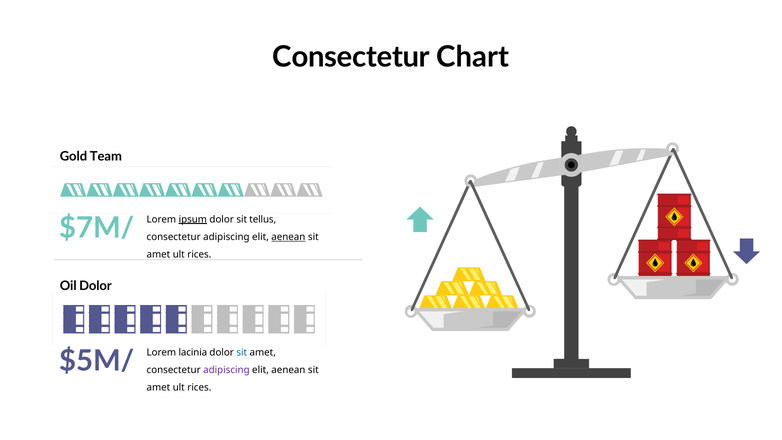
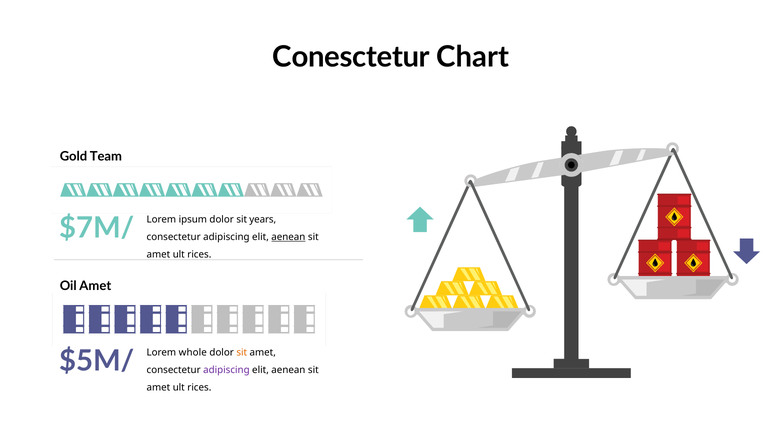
Consectetur: Consectetur -> Conesctetur (351, 57)
ipsum underline: present -> none (193, 219)
tellus: tellus -> years (263, 219)
Oil Dolor: Dolor -> Amet (95, 286)
lacinia: lacinia -> whole (193, 352)
sit colour: blue -> orange (242, 352)
